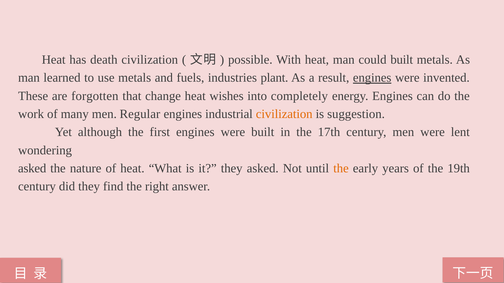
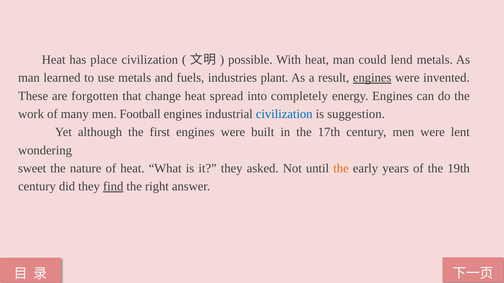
death: death -> place (104, 60)
could built: built -> lend (402, 60)
wishes: wishes -> spread (226, 96)
Regular: Regular -> Football (140, 114)
civilization colour: orange -> blue (284, 114)
asked: asked -> sweet (32, 169)
find underline: none -> present (113, 187)
